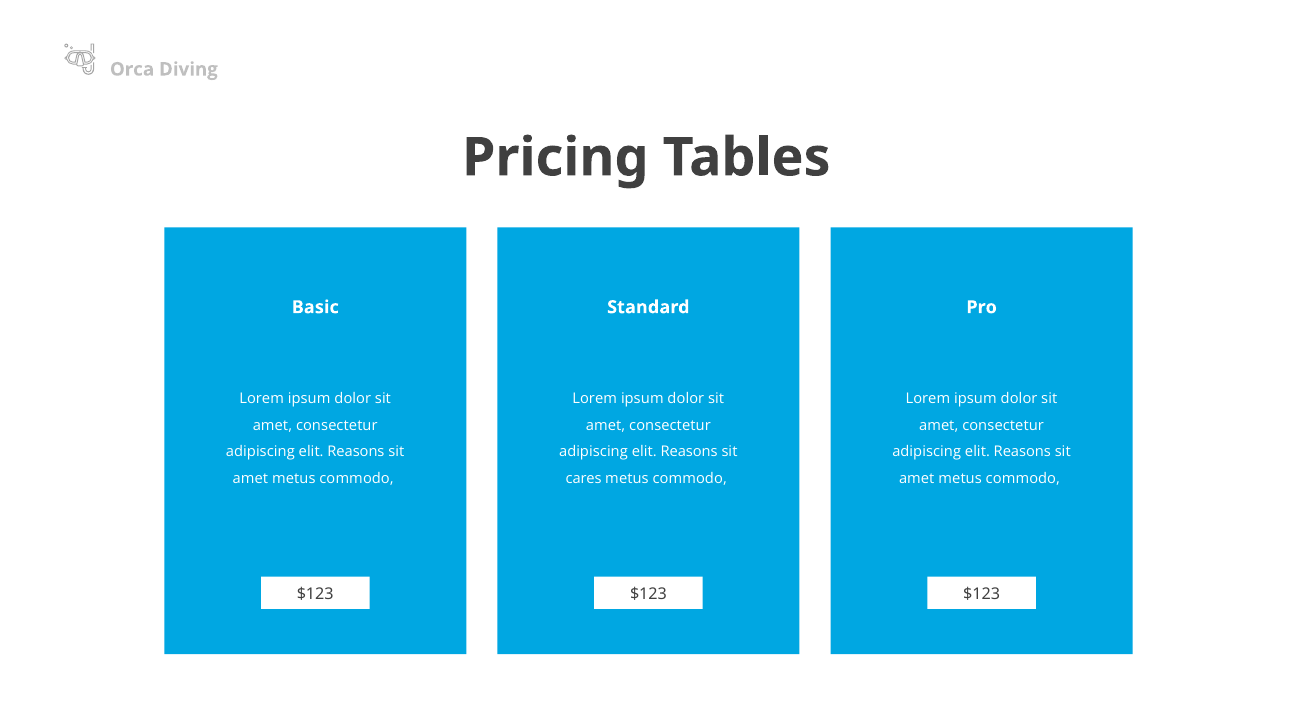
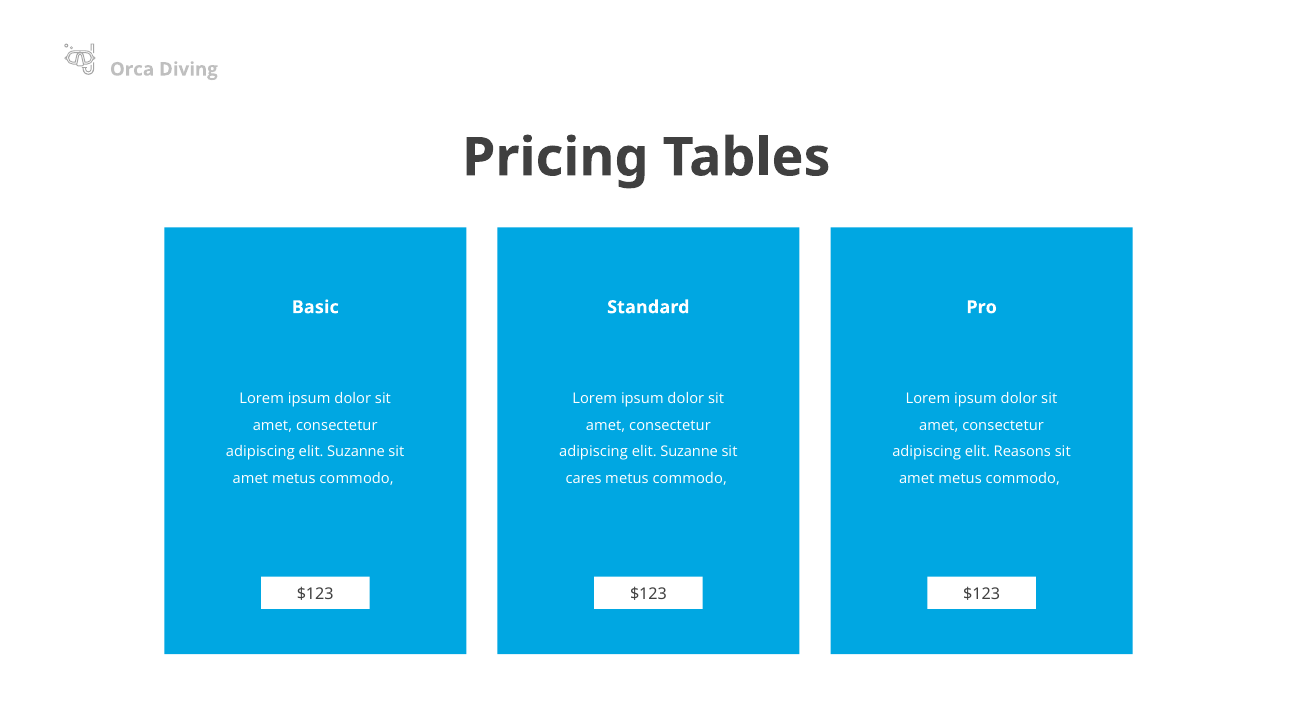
Reasons: Reasons -> Suzanne (356, 452)
Reasons: Reasons -> Suzanne (689, 452)
